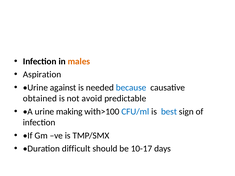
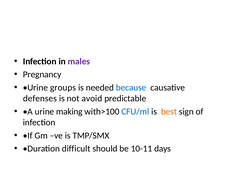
males colour: orange -> purple (79, 61)
Aspiration: Aspiration -> Pregnancy (42, 75)
against: against -> groups (63, 88)
obtained: obtained -> defenses (40, 99)
best colour: blue -> orange (169, 112)
10-17: 10-17 -> 10-11 (141, 149)
